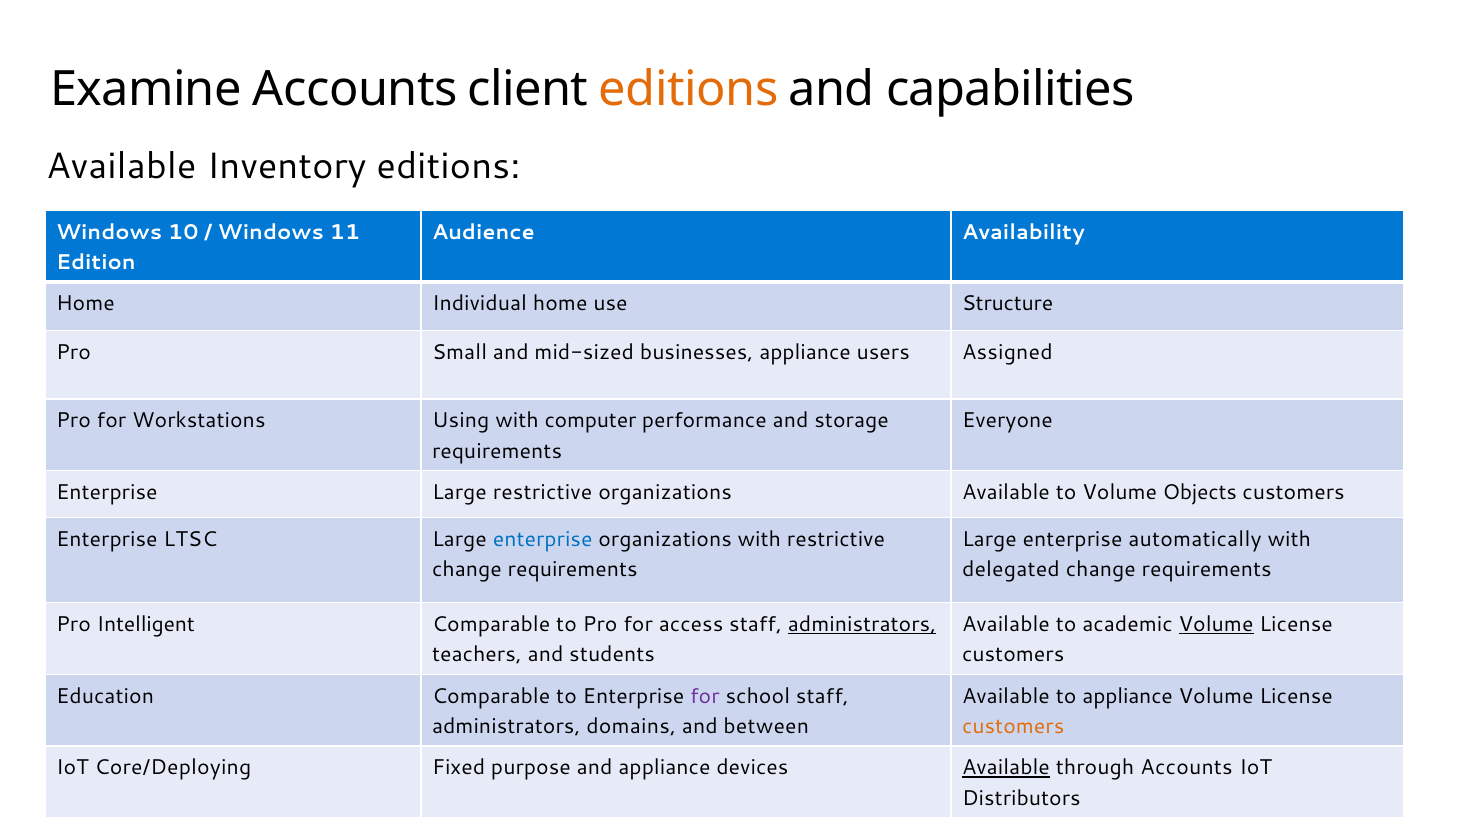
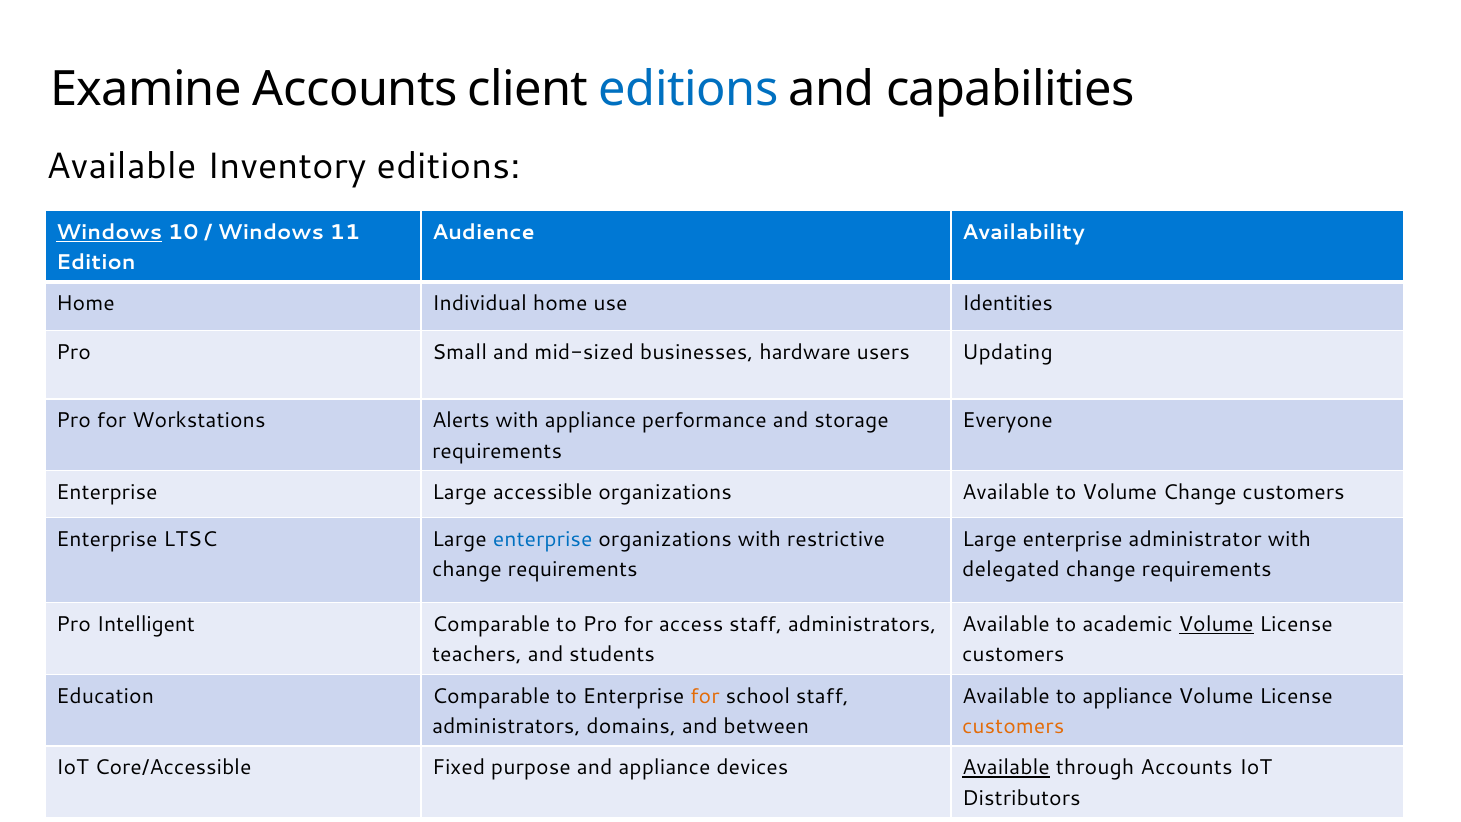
editions colour: orange -> blue (689, 90)
Windows underline: none -> present (109, 232)
Structure: Structure -> Identities (1008, 304)
businesses appliance: appliance -> hardware (805, 352)
Assigned: Assigned -> Updating (1007, 352)
Using: Using -> Alerts (461, 421)
with computer: computer -> appliance (590, 421)
Large restrictive: restrictive -> accessible (543, 492)
Volume Objects: Objects -> Change (1200, 492)
automatically: automatically -> administrator (1195, 539)
administrators underline: present -> none (862, 624)
for colour: purple -> orange (705, 696)
Core/Deploying: Core/Deploying -> Core/Accessible (173, 768)
